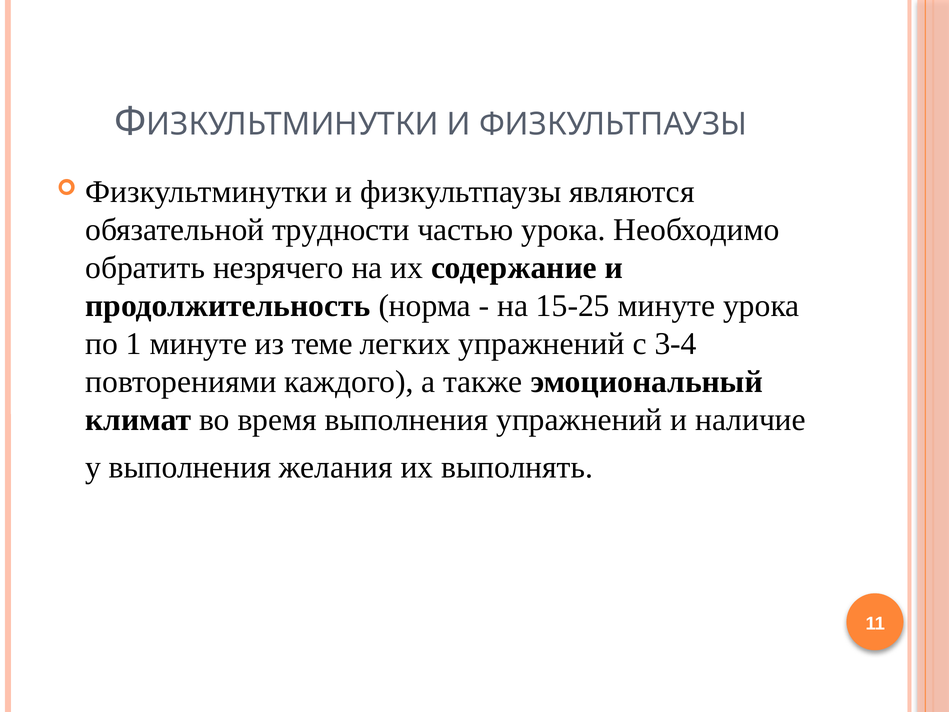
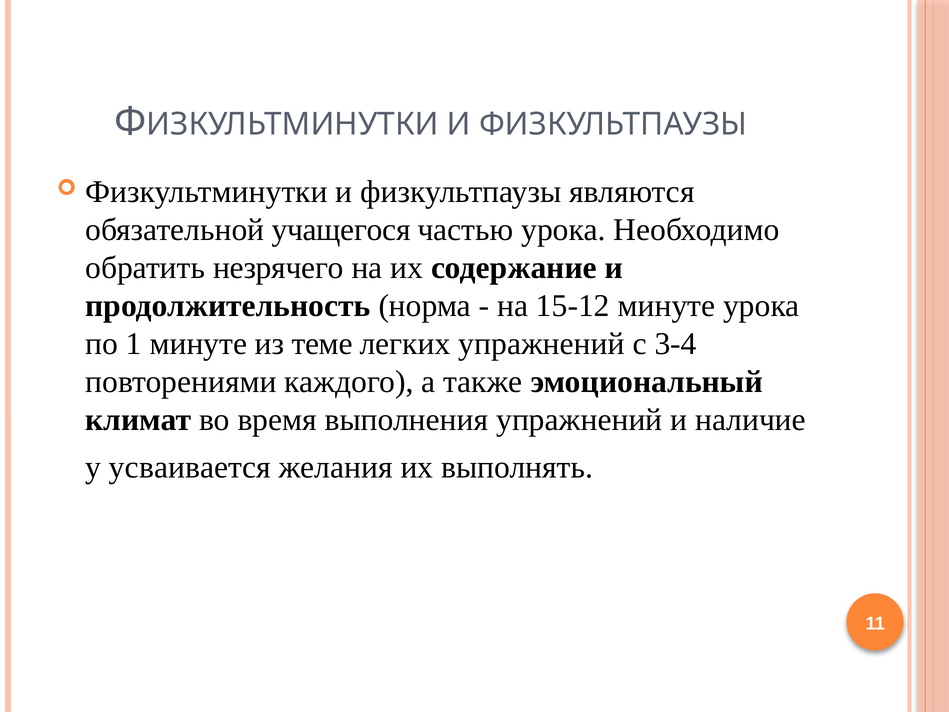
трудности: трудности -> учащегося (341, 230)
15-25: 15-25 -> 15-12 (573, 306)
у выполнения: выполнения -> усваивается (190, 467)
